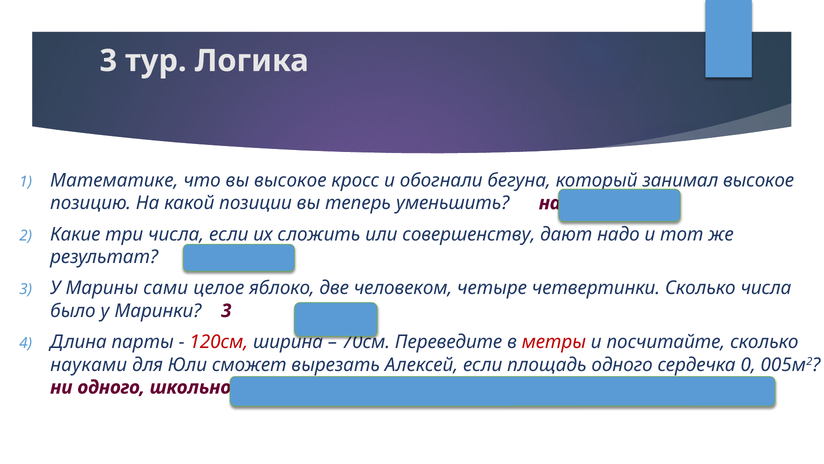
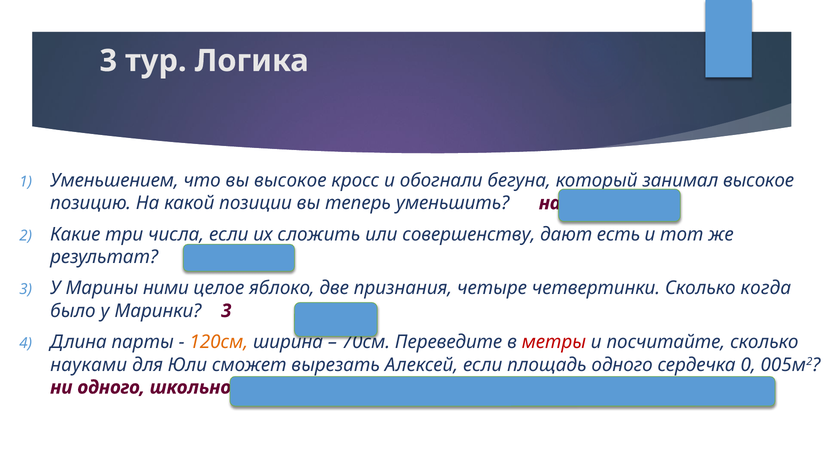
Математике: Математике -> Уменьшением (114, 180)
дают надо: надо -> есть (619, 234)
сами: сами -> ними (166, 288)
человеком: человеком -> признания (403, 288)
Сколько числа: числа -> когда (766, 288)
120см colour: red -> orange (219, 342)
